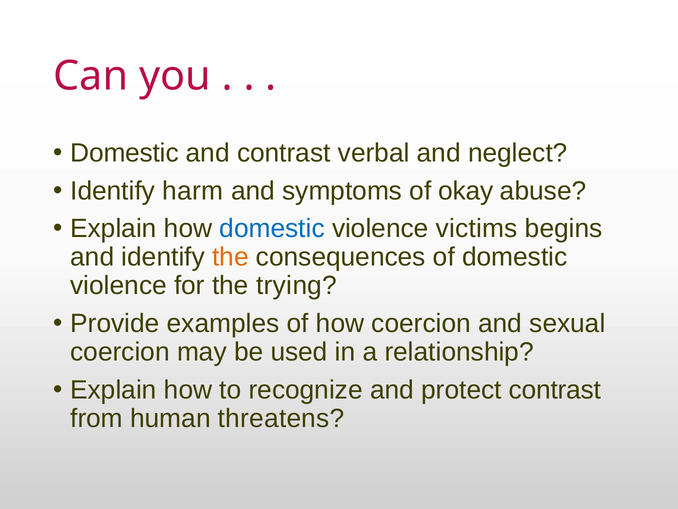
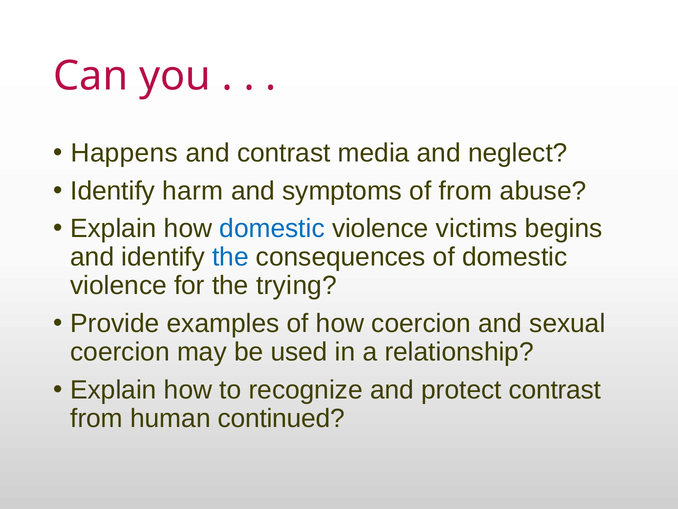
Domestic: Domestic -> Happens (124, 153)
verbal: verbal -> media (374, 153)
of okay: okay -> from (466, 191)
the colour: orange -> blue (230, 257)
threatens: threatens -> continued (281, 418)
